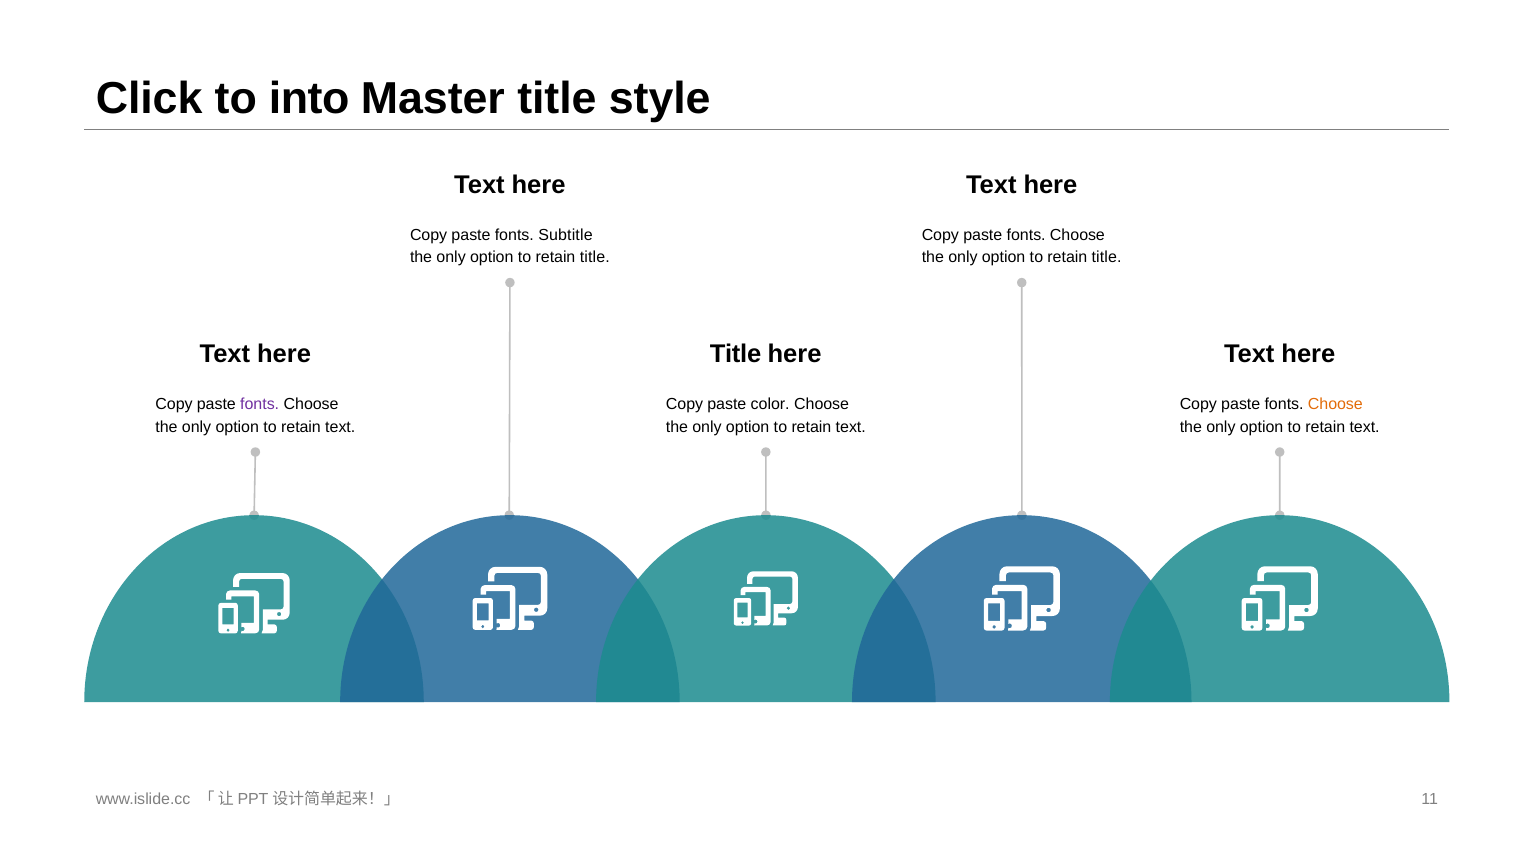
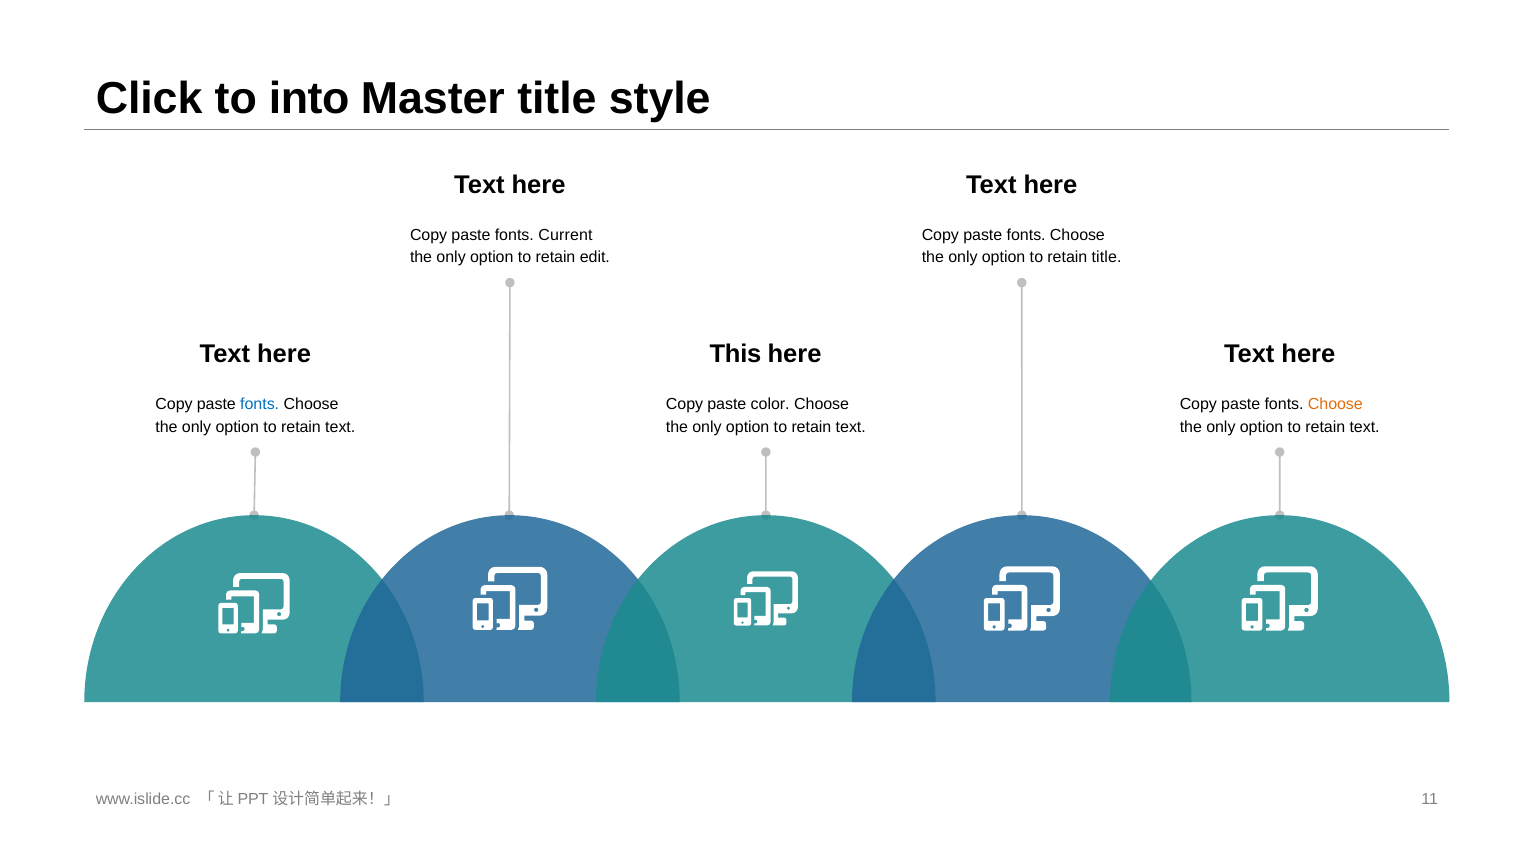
Subtitle: Subtitle -> Current (565, 235)
title: title -> edit (595, 258)
Title: Title -> This (735, 354)
fonts colour: purple -> blue (260, 404)
